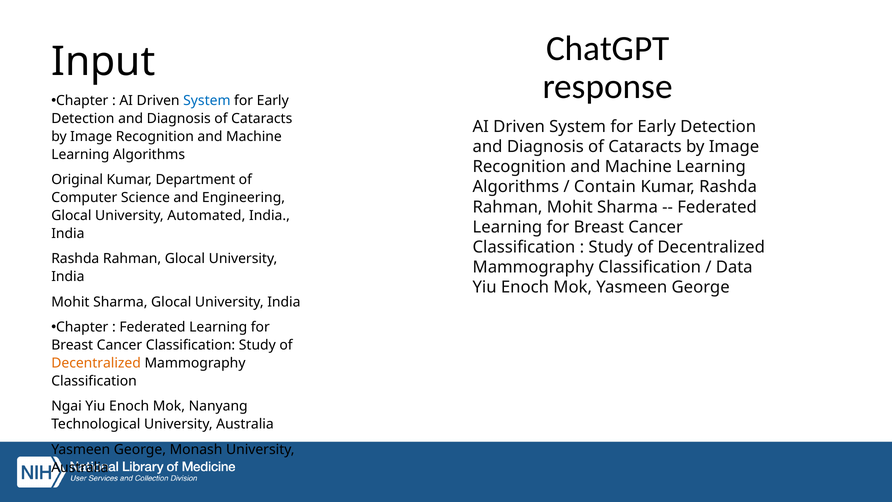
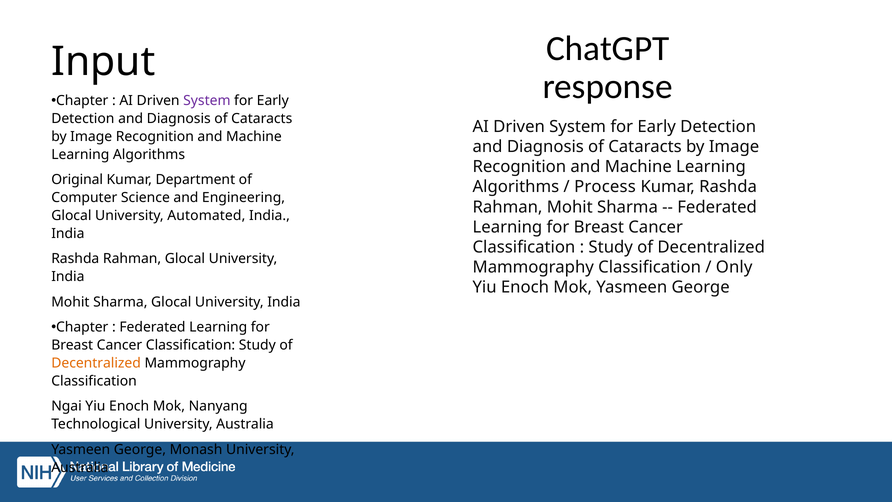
System colour: blue -> purple (207, 101)
Contain: Contain -> Process (605, 187)
Data: Data -> Only (734, 267)
